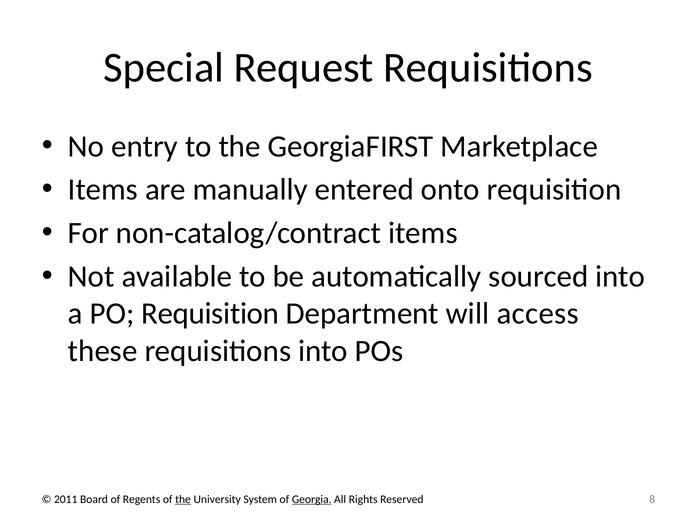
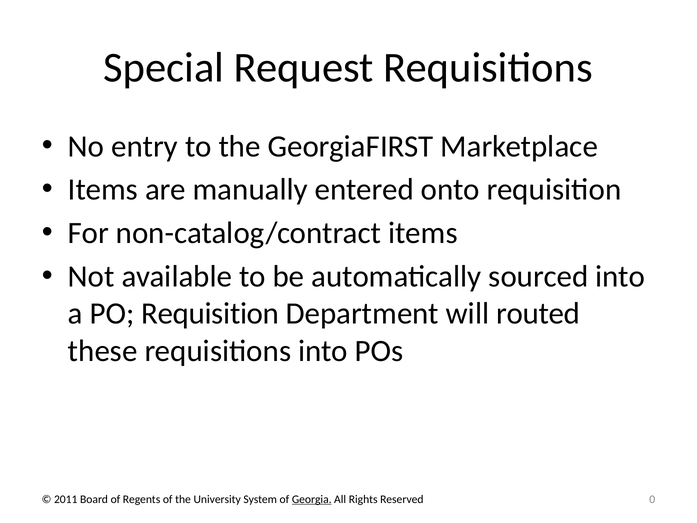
access: access -> routed (538, 314)
the underline: present -> none (183, 499)
8: 8 -> 0 (652, 499)
